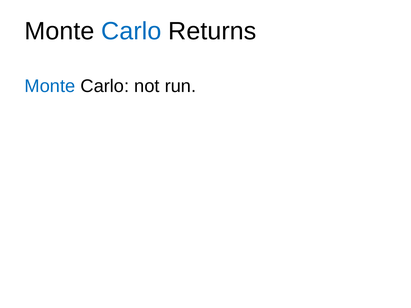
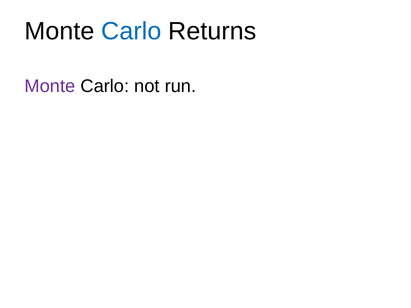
Monte colour: blue -> purple (50, 86)
